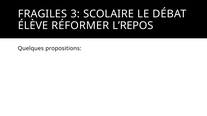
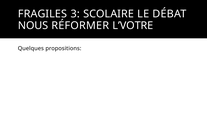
ÉLÈVE: ÉLÈVE -> NOUS (33, 26)
L’REPOS: L’REPOS -> L’VOTRE (133, 26)
